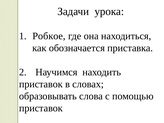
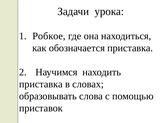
приставок: приставок -> приставка (41, 84)
